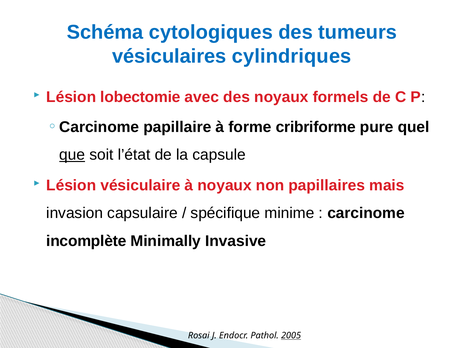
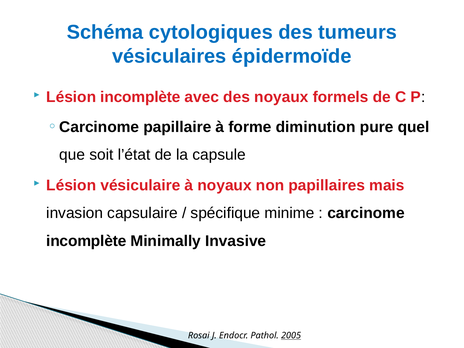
cylindriques: cylindriques -> épidermoïde (292, 56)
Lésion lobectomie: lobectomie -> incomplète (140, 97)
cribriforme: cribriforme -> diminution (316, 127)
que underline: present -> none (72, 155)
